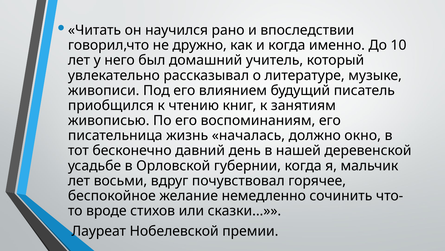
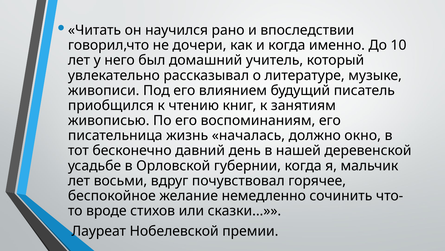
дружно: дружно -> дочери (199, 45)
